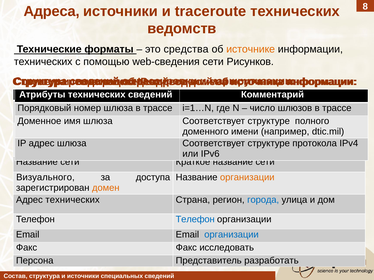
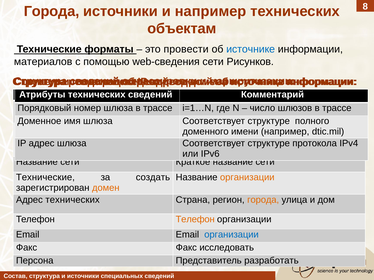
Адреса: Адреса -> Города (52, 11)
и traceroute: traceroute -> например (211, 11)
ведомств: ведомств -> объектам (182, 29)
средства: средства -> провести (186, 49)
источнике colour: orange -> blue (251, 49)
технических: технических -> материалов (43, 62)
Визуального: Визуального -> Технические (45, 178)
доступа: доступа -> создать (153, 178)
города colour: blue -> orange (263, 200)
Телефон colour: blue -> orange (195, 220)
